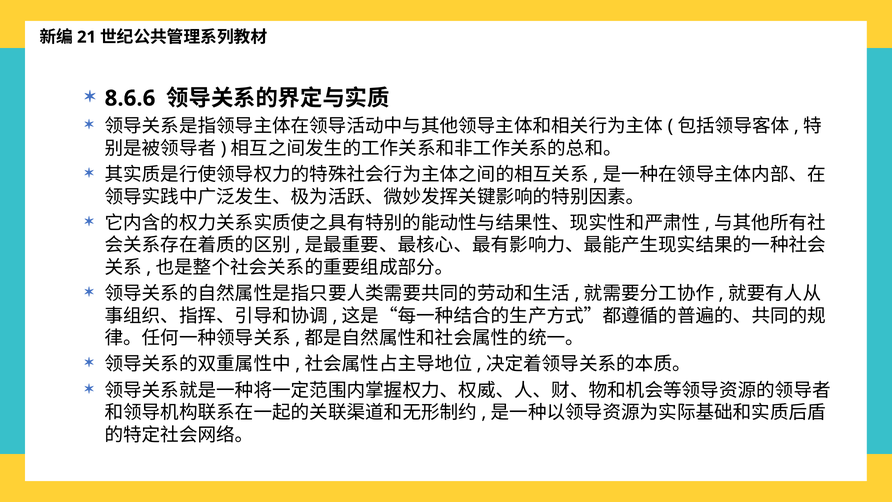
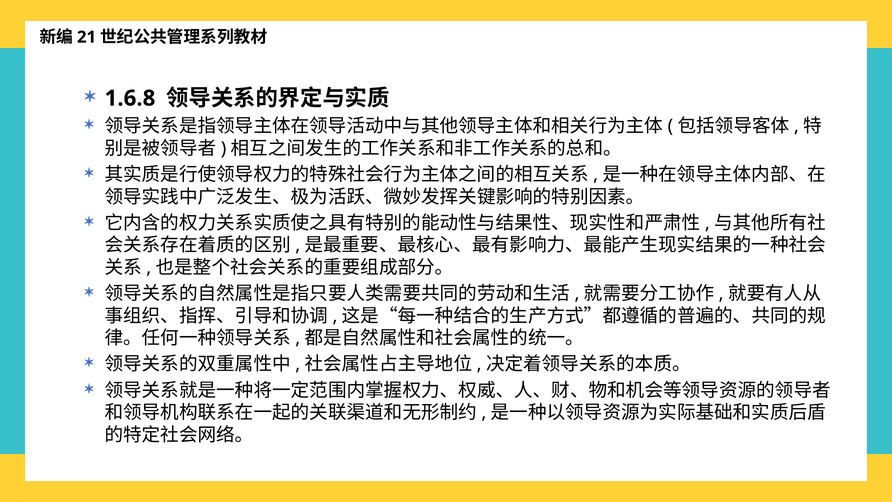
8.6.6: 8.6.6 -> 1.6.8 (130, 98)
